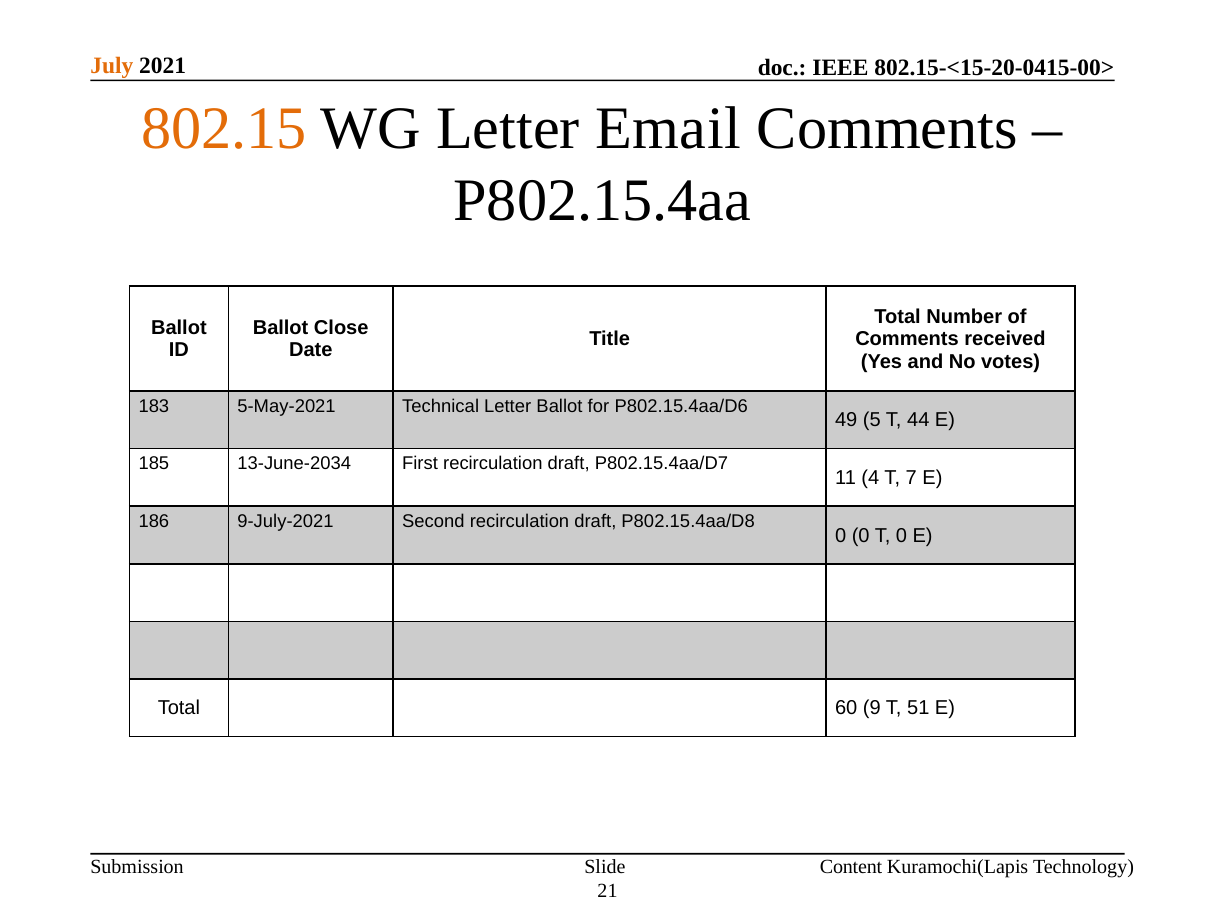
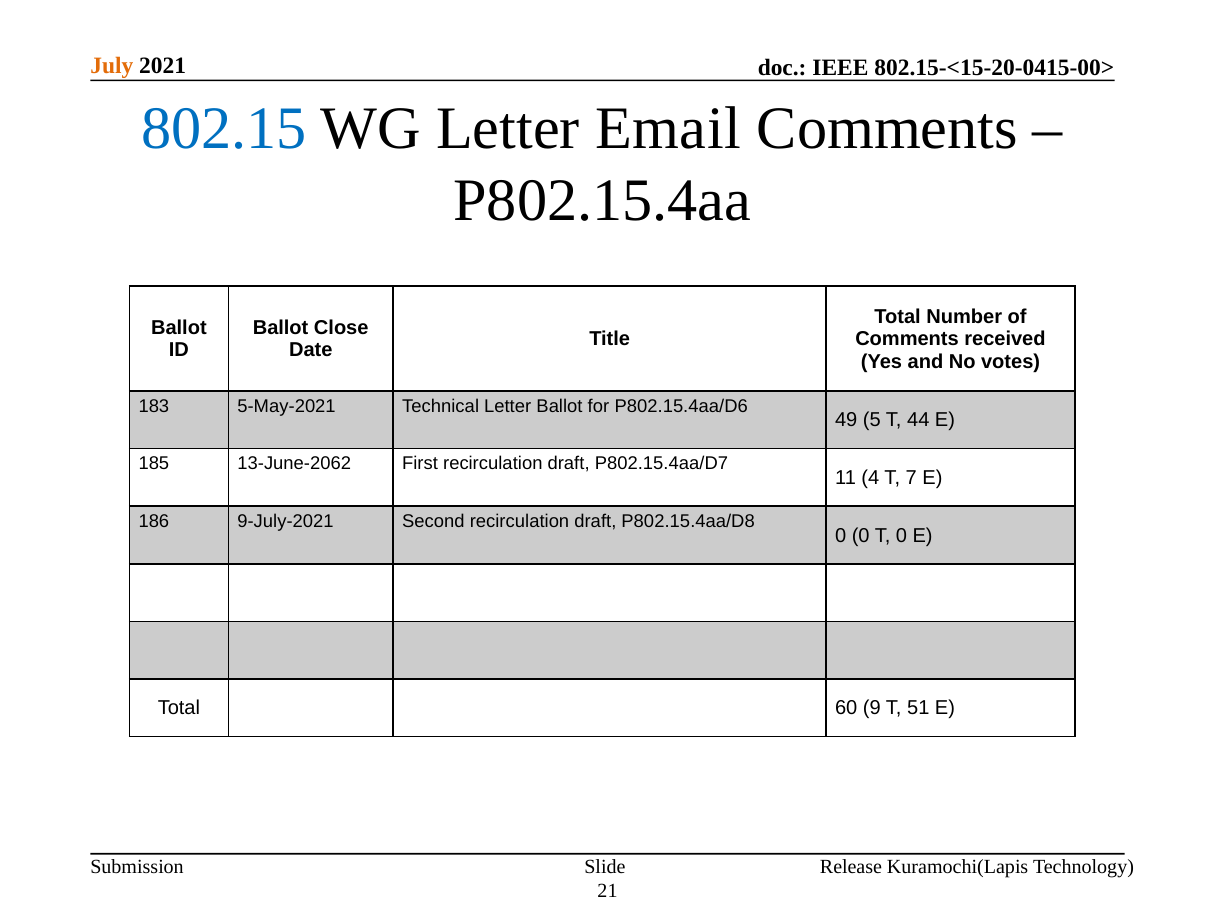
802.15 colour: orange -> blue (224, 129)
13-June-2034: 13-June-2034 -> 13-June-2062 (294, 464)
Content: Content -> Release (851, 867)
